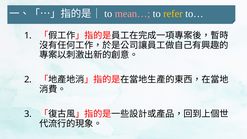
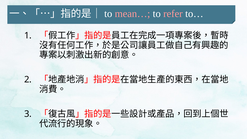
refer colour: yellow -> pink (173, 14)
